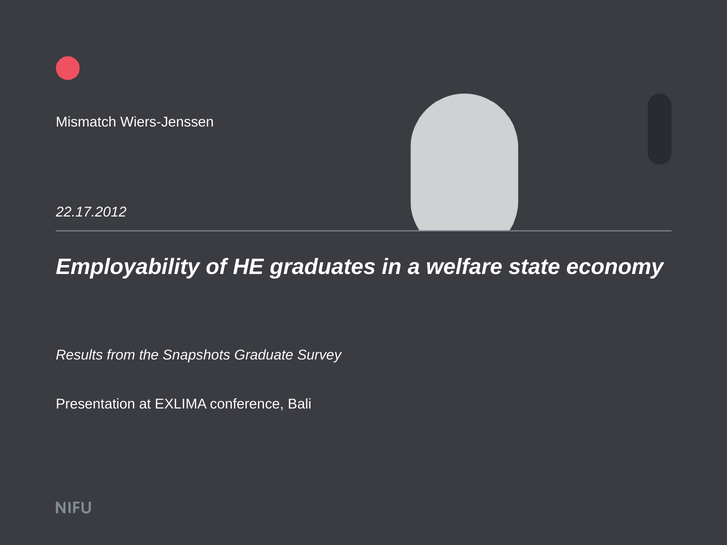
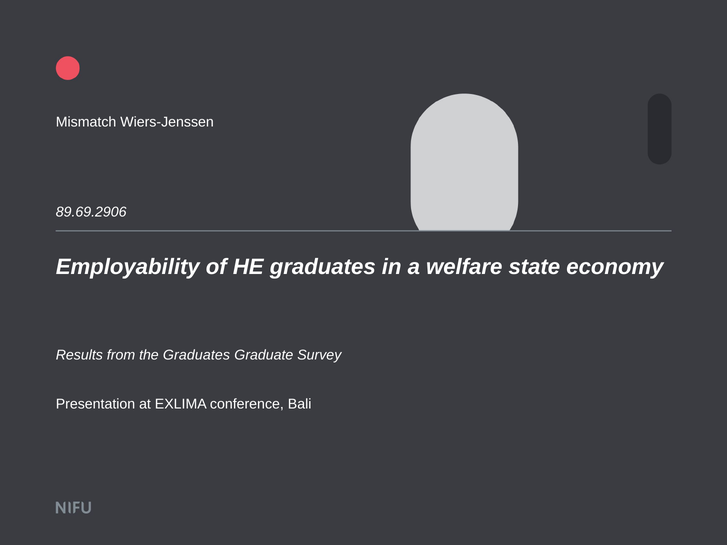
22.17.2012: 22.17.2012 -> 89.69.2906 (91, 212)
the Snapshots: Snapshots -> Graduates (196, 355)
